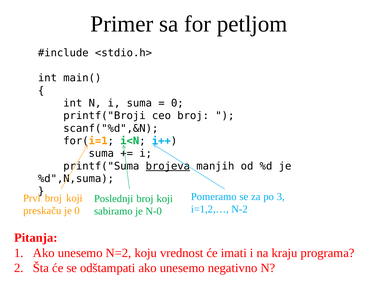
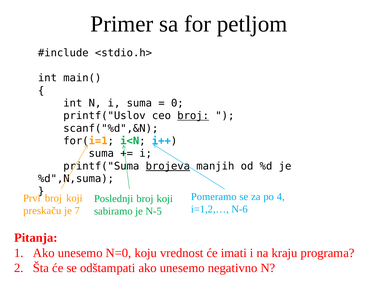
printf("Broji: printf("Broji -> printf("Uslov (104, 116)
broj underline: none -> present (193, 116)
3: 3 -> 4 (281, 197)
N-2: N-2 -> N-6 (240, 210)
je 0: 0 -> 7 (77, 211)
N-0: N-0 -> N-5 (154, 212)
N=2: N=2 -> N=0 (119, 253)
